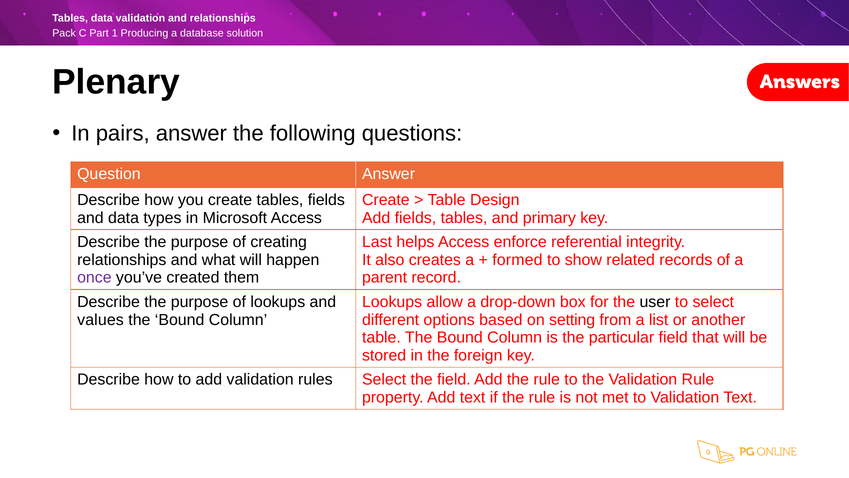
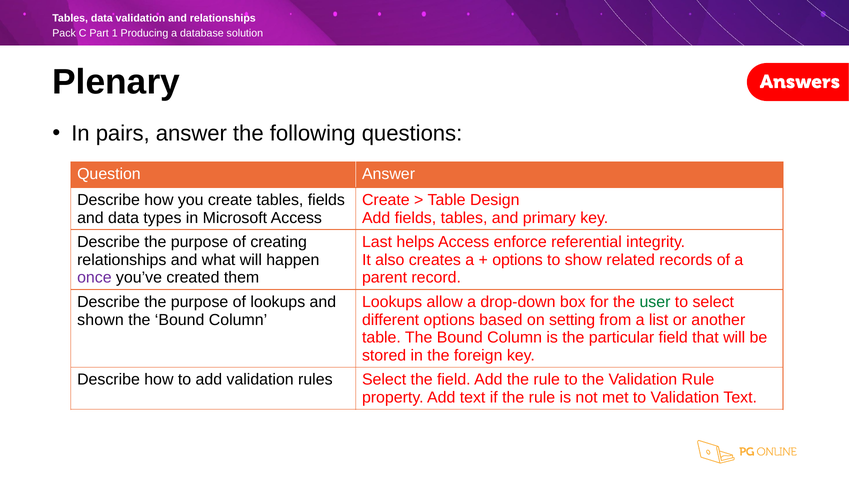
formed: formed -> options (518, 260)
user colour: black -> green (655, 302)
values: values -> shown (100, 319)
